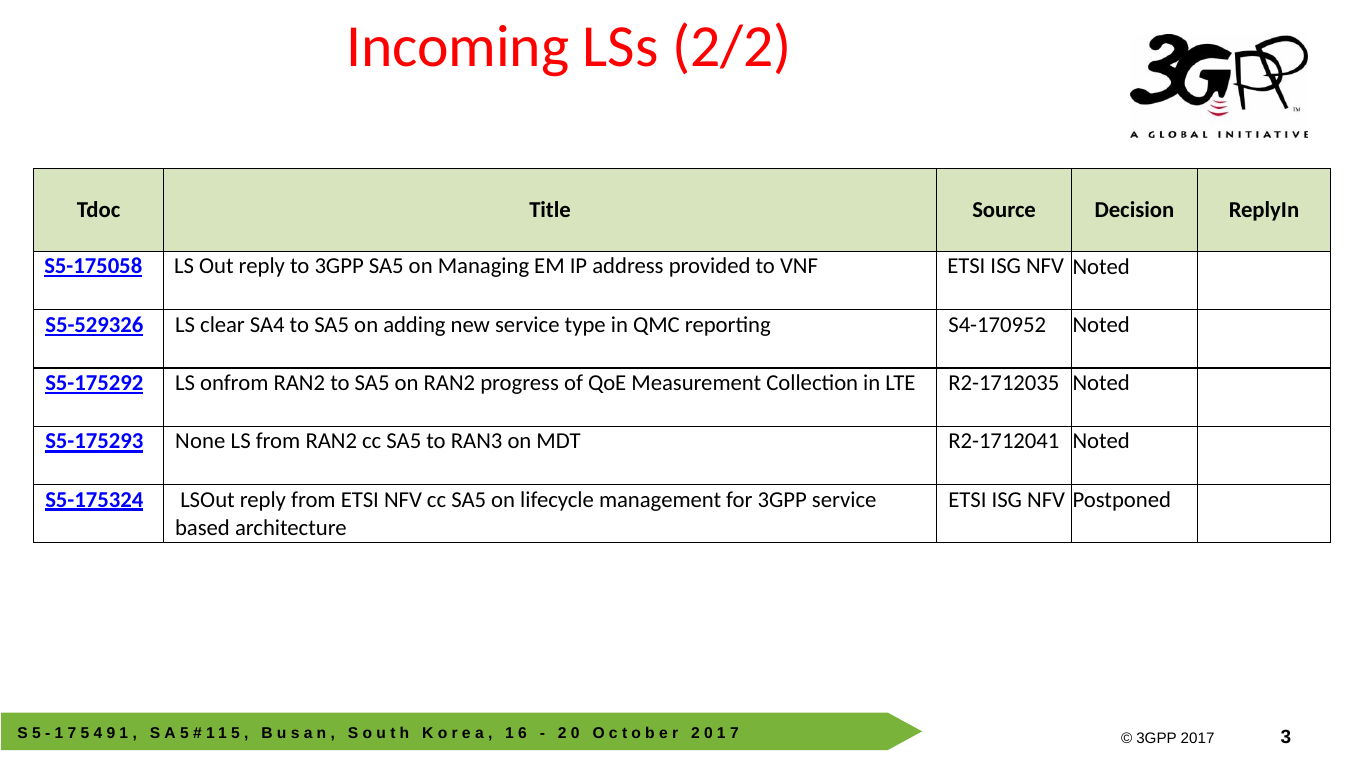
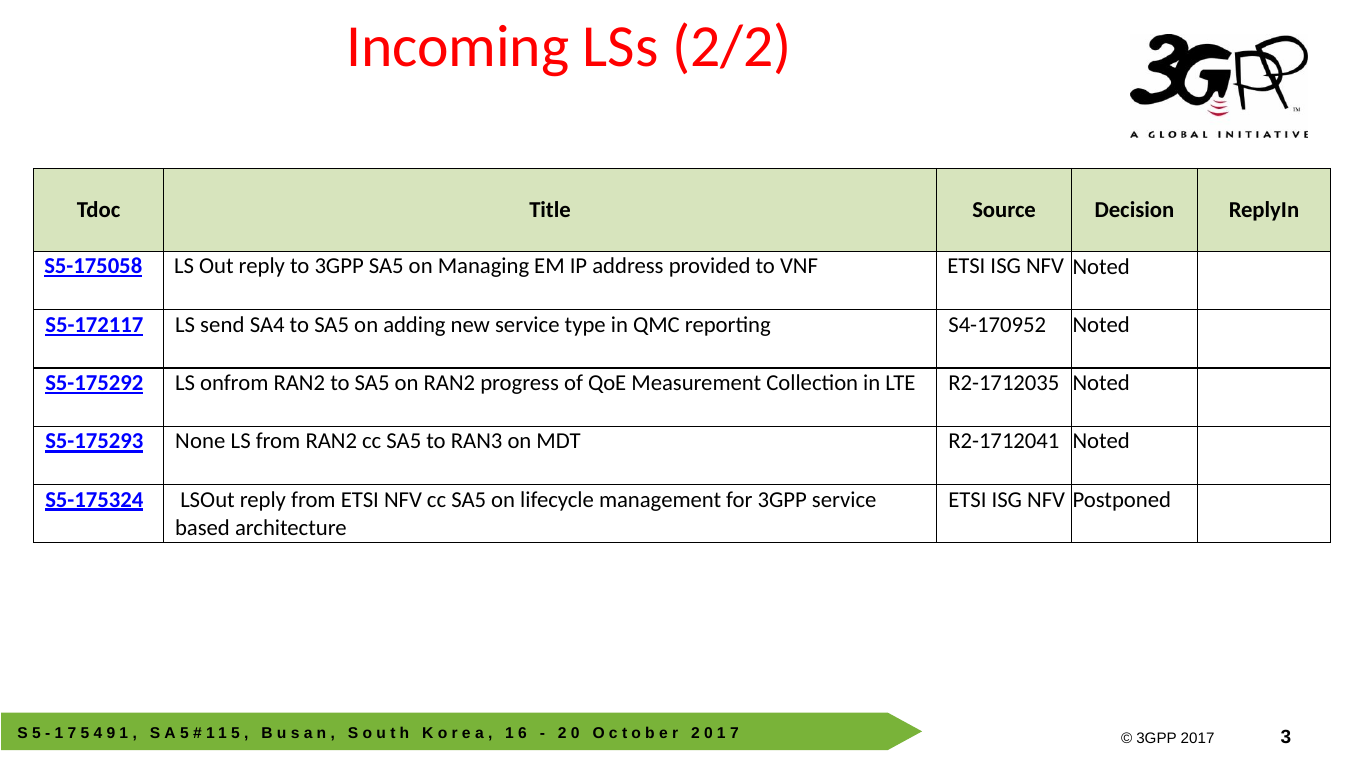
S5-529326: S5-529326 -> S5-172117 (94, 325)
clear: clear -> send (222, 325)
